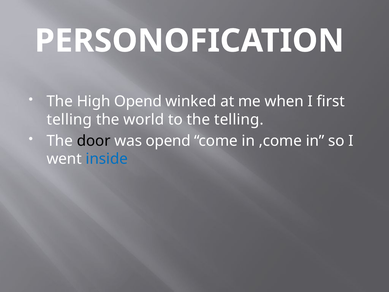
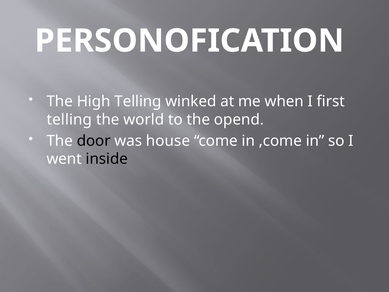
High Opend: Opend -> Telling (138, 101)
the telling: telling -> opend (239, 119)
was opend: opend -> house (168, 141)
inside colour: blue -> black (107, 159)
